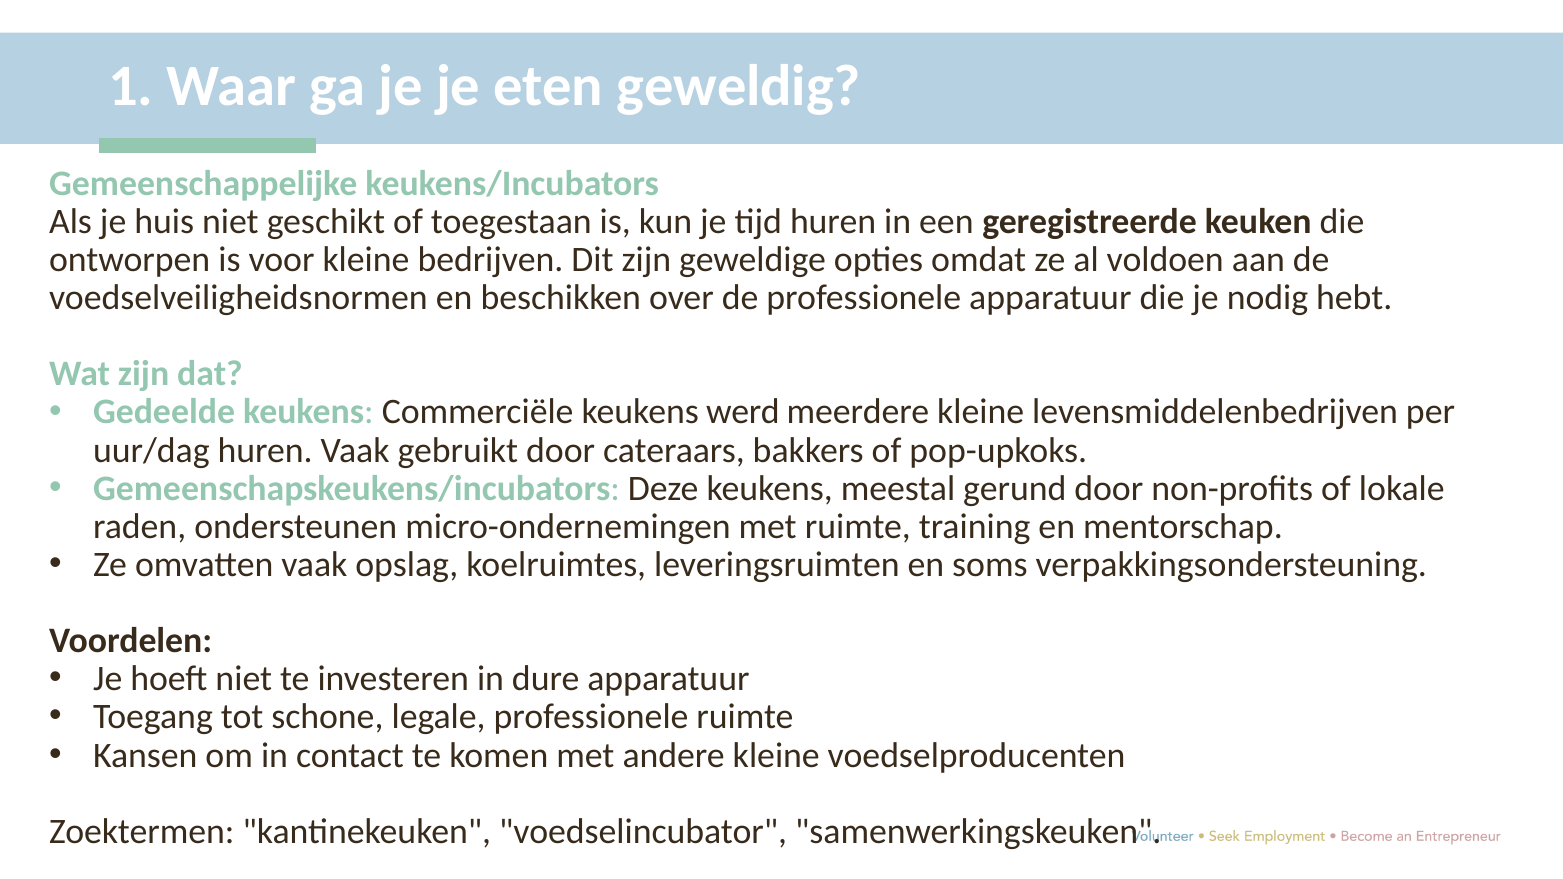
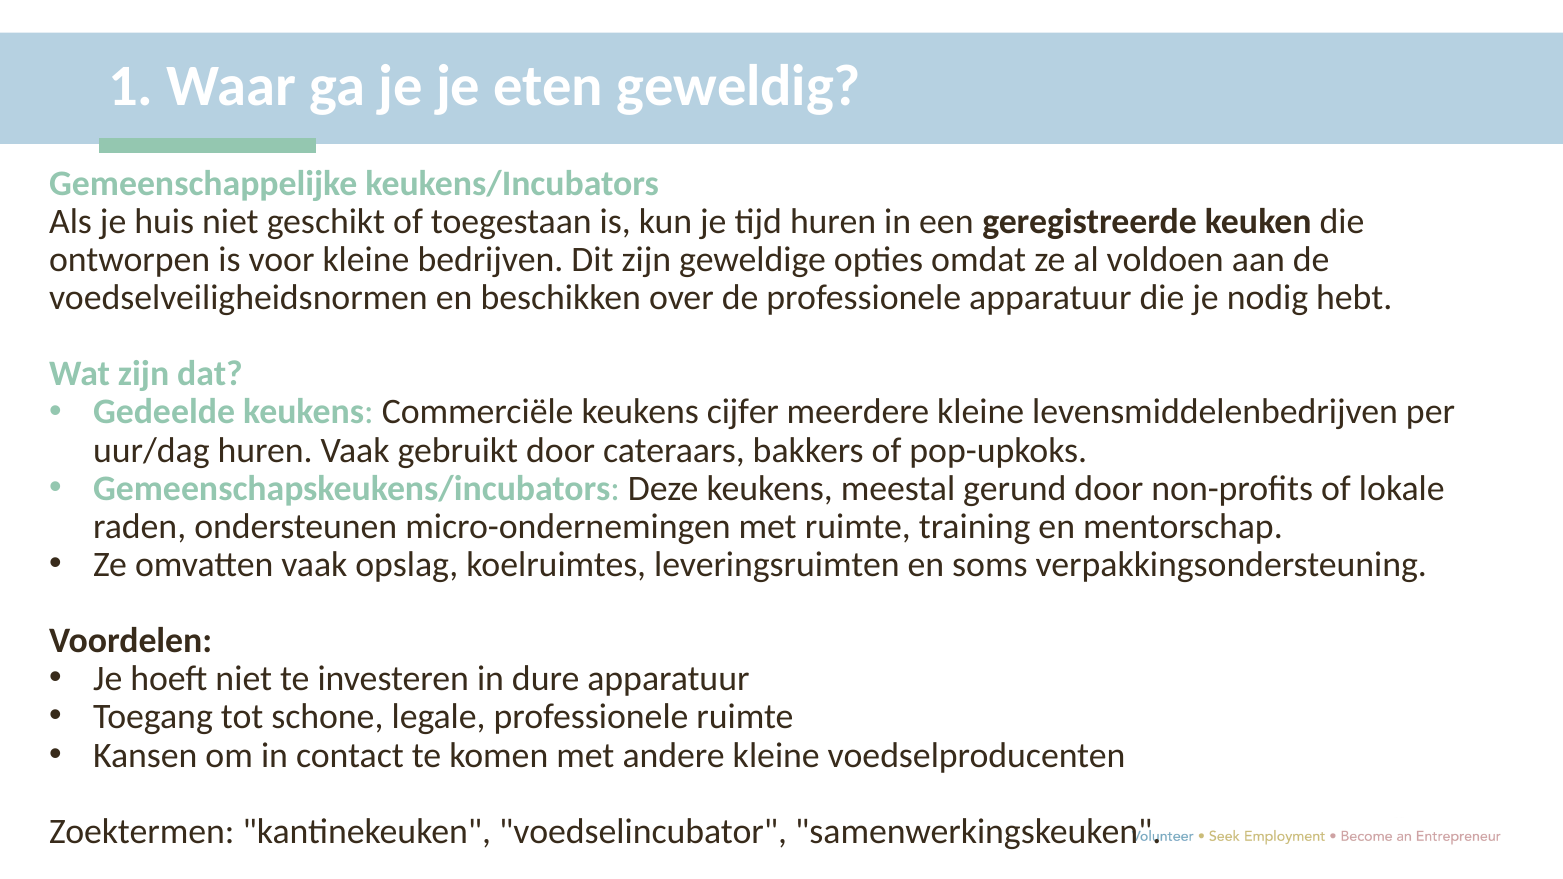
werd: werd -> cijfer (743, 412)
